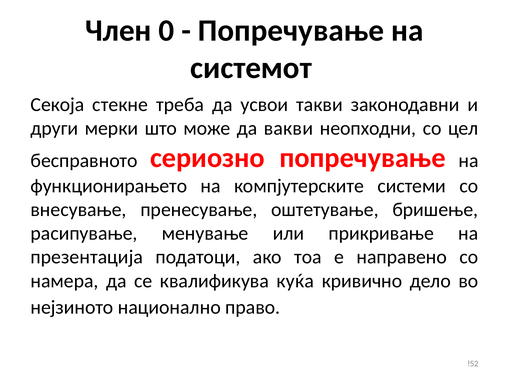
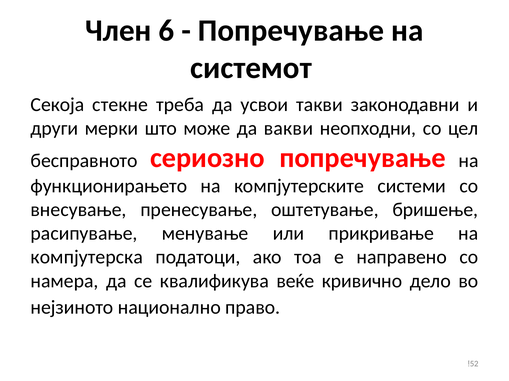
0: 0 -> 6 (166, 31)
презентација: презентација -> компјутерска (87, 258)
куќа: куќа -> веќе (295, 281)
